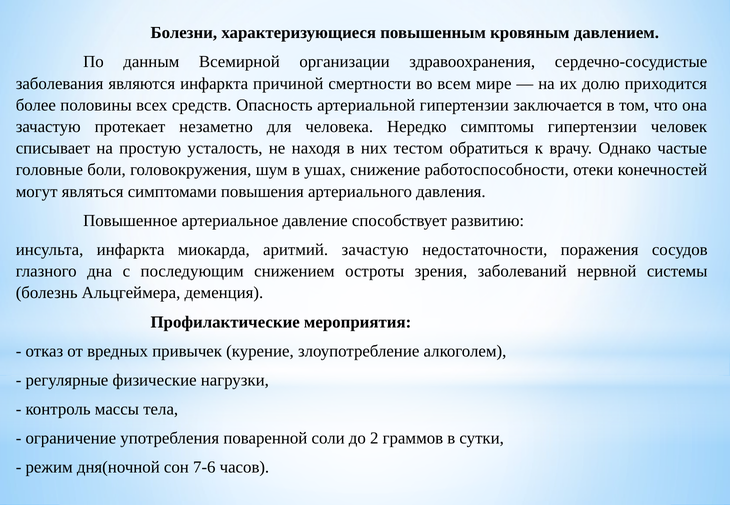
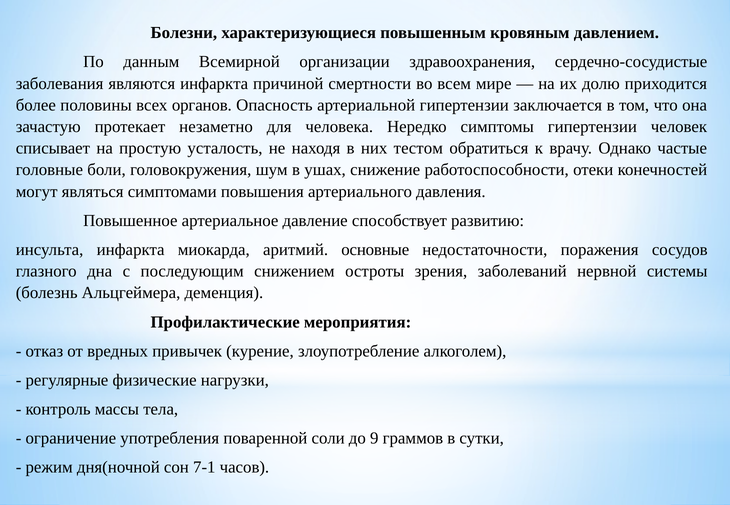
средств: средств -> органов (202, 105)
аритмий зачастую: зачастую -> основные (375, 250)
2: 2 -> 9 (374, 439)
7-6: 7-6 -> 7-1 (204, 468)
